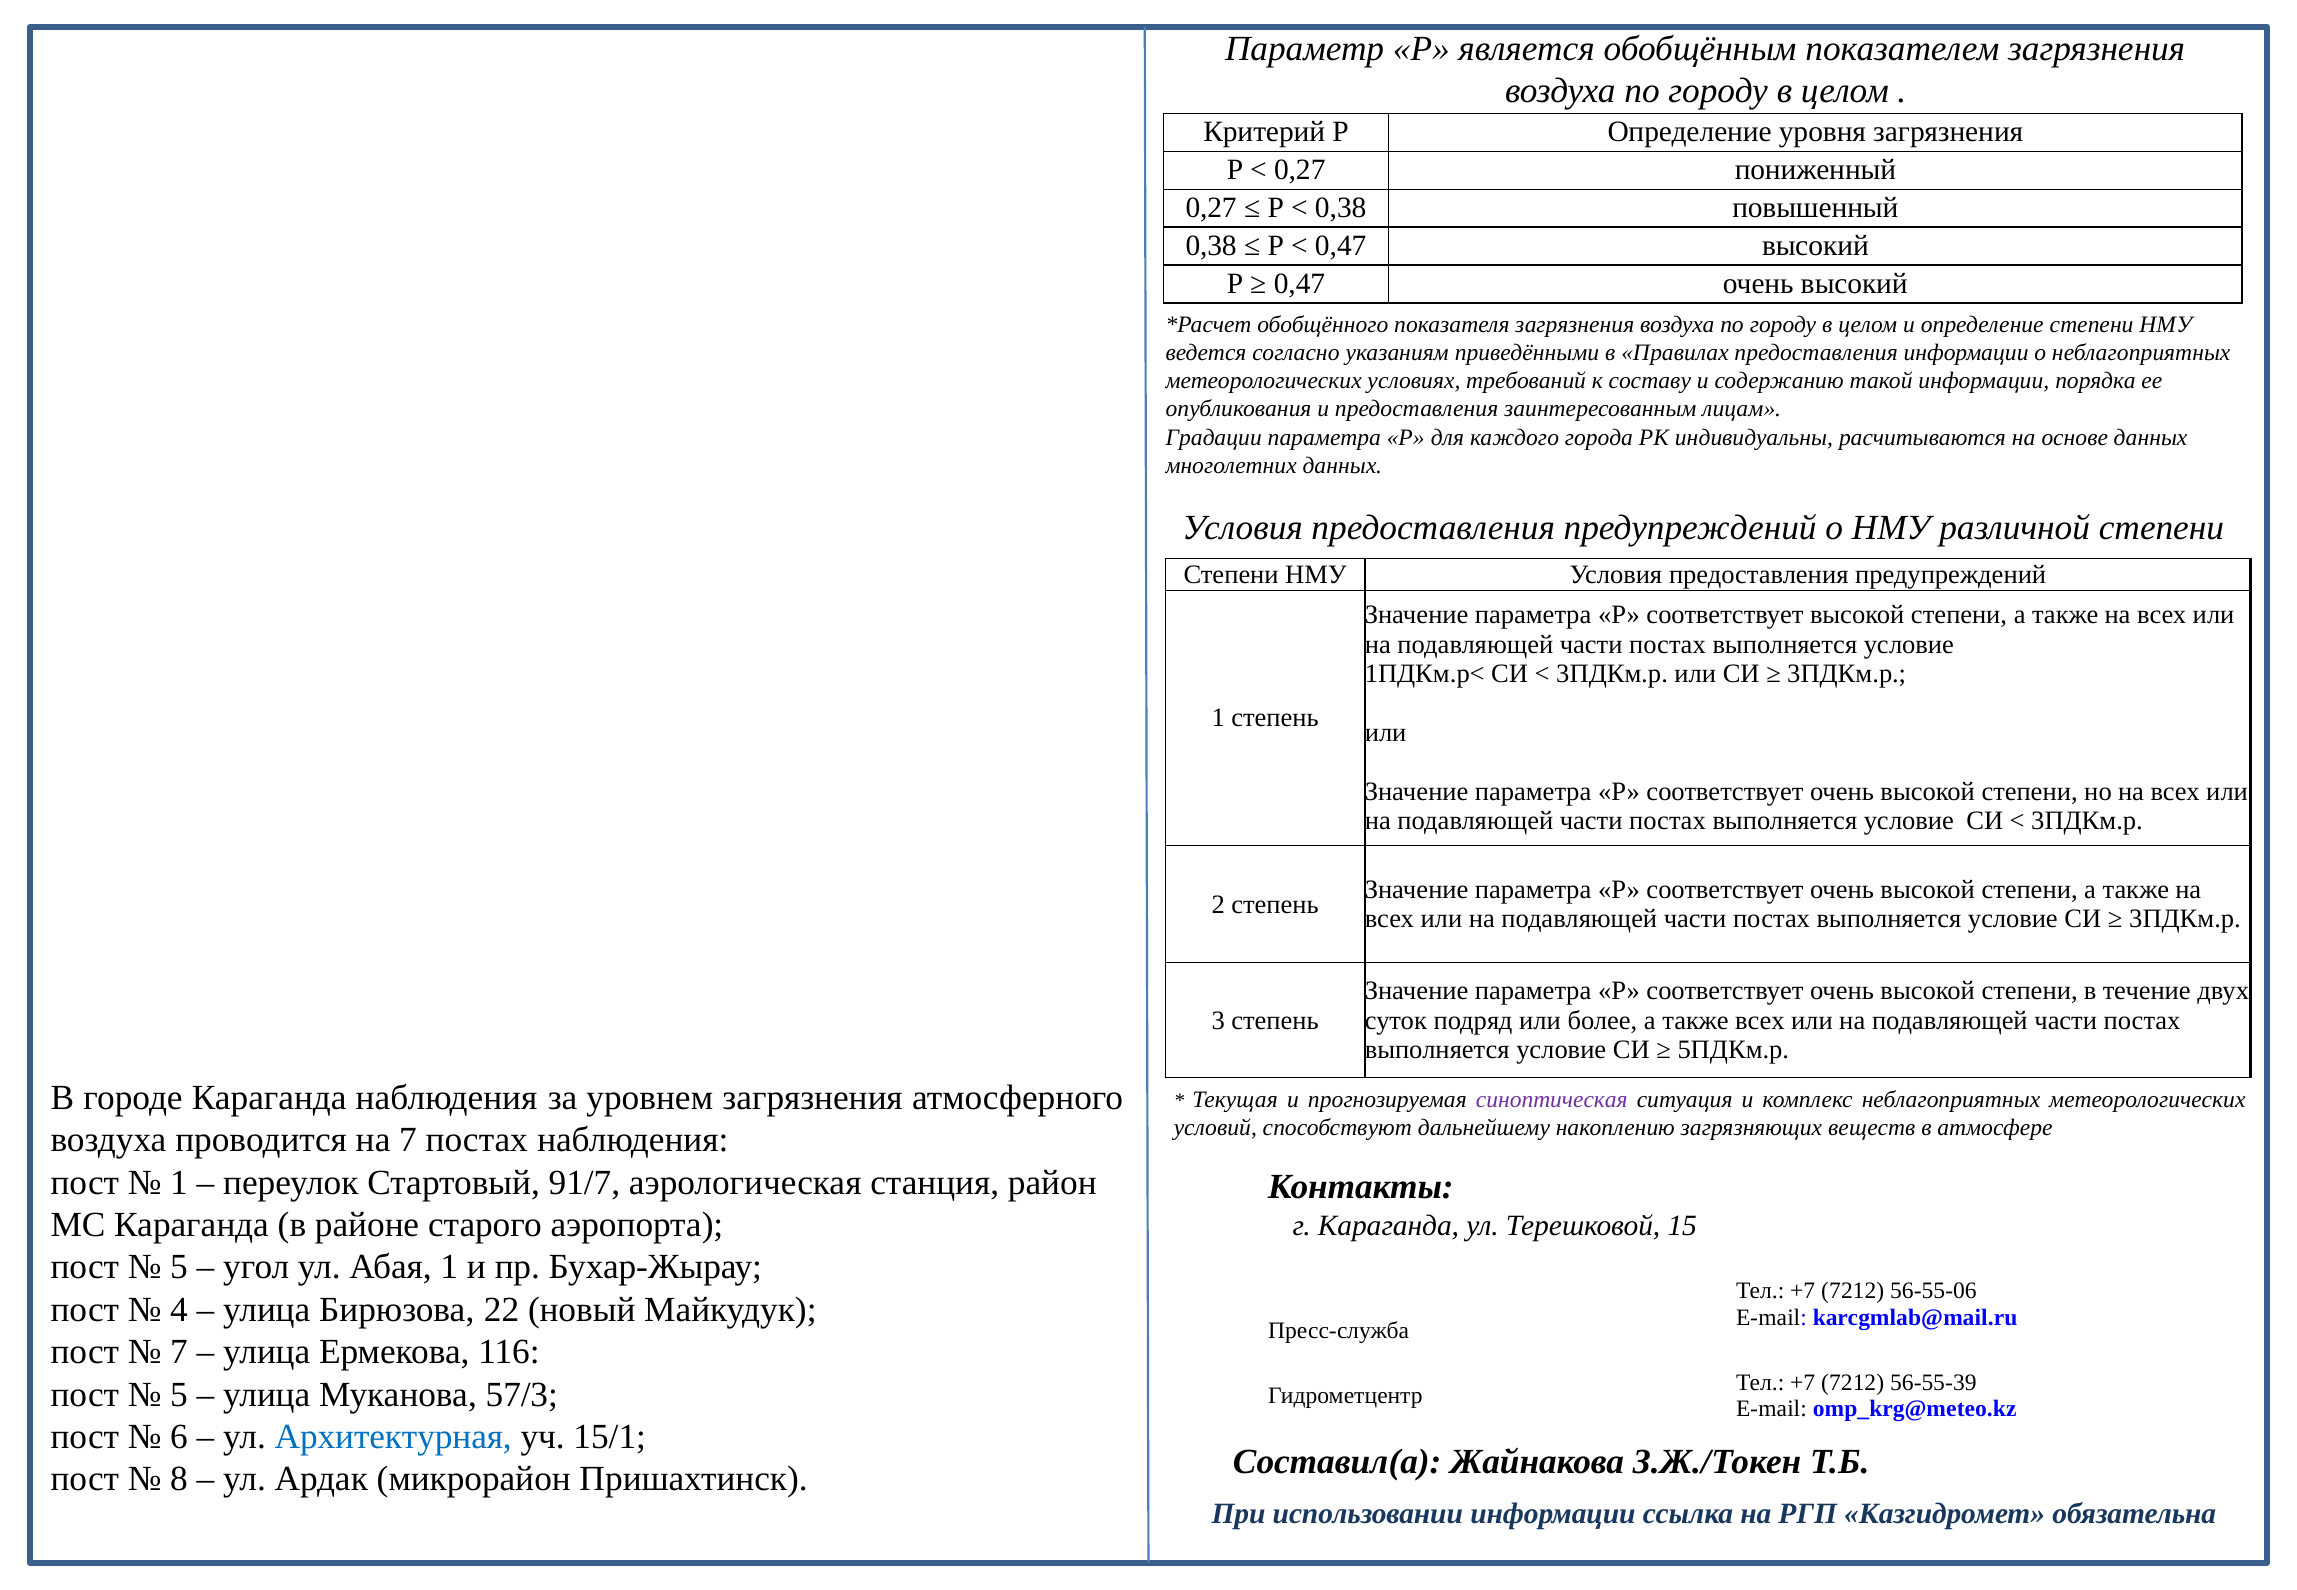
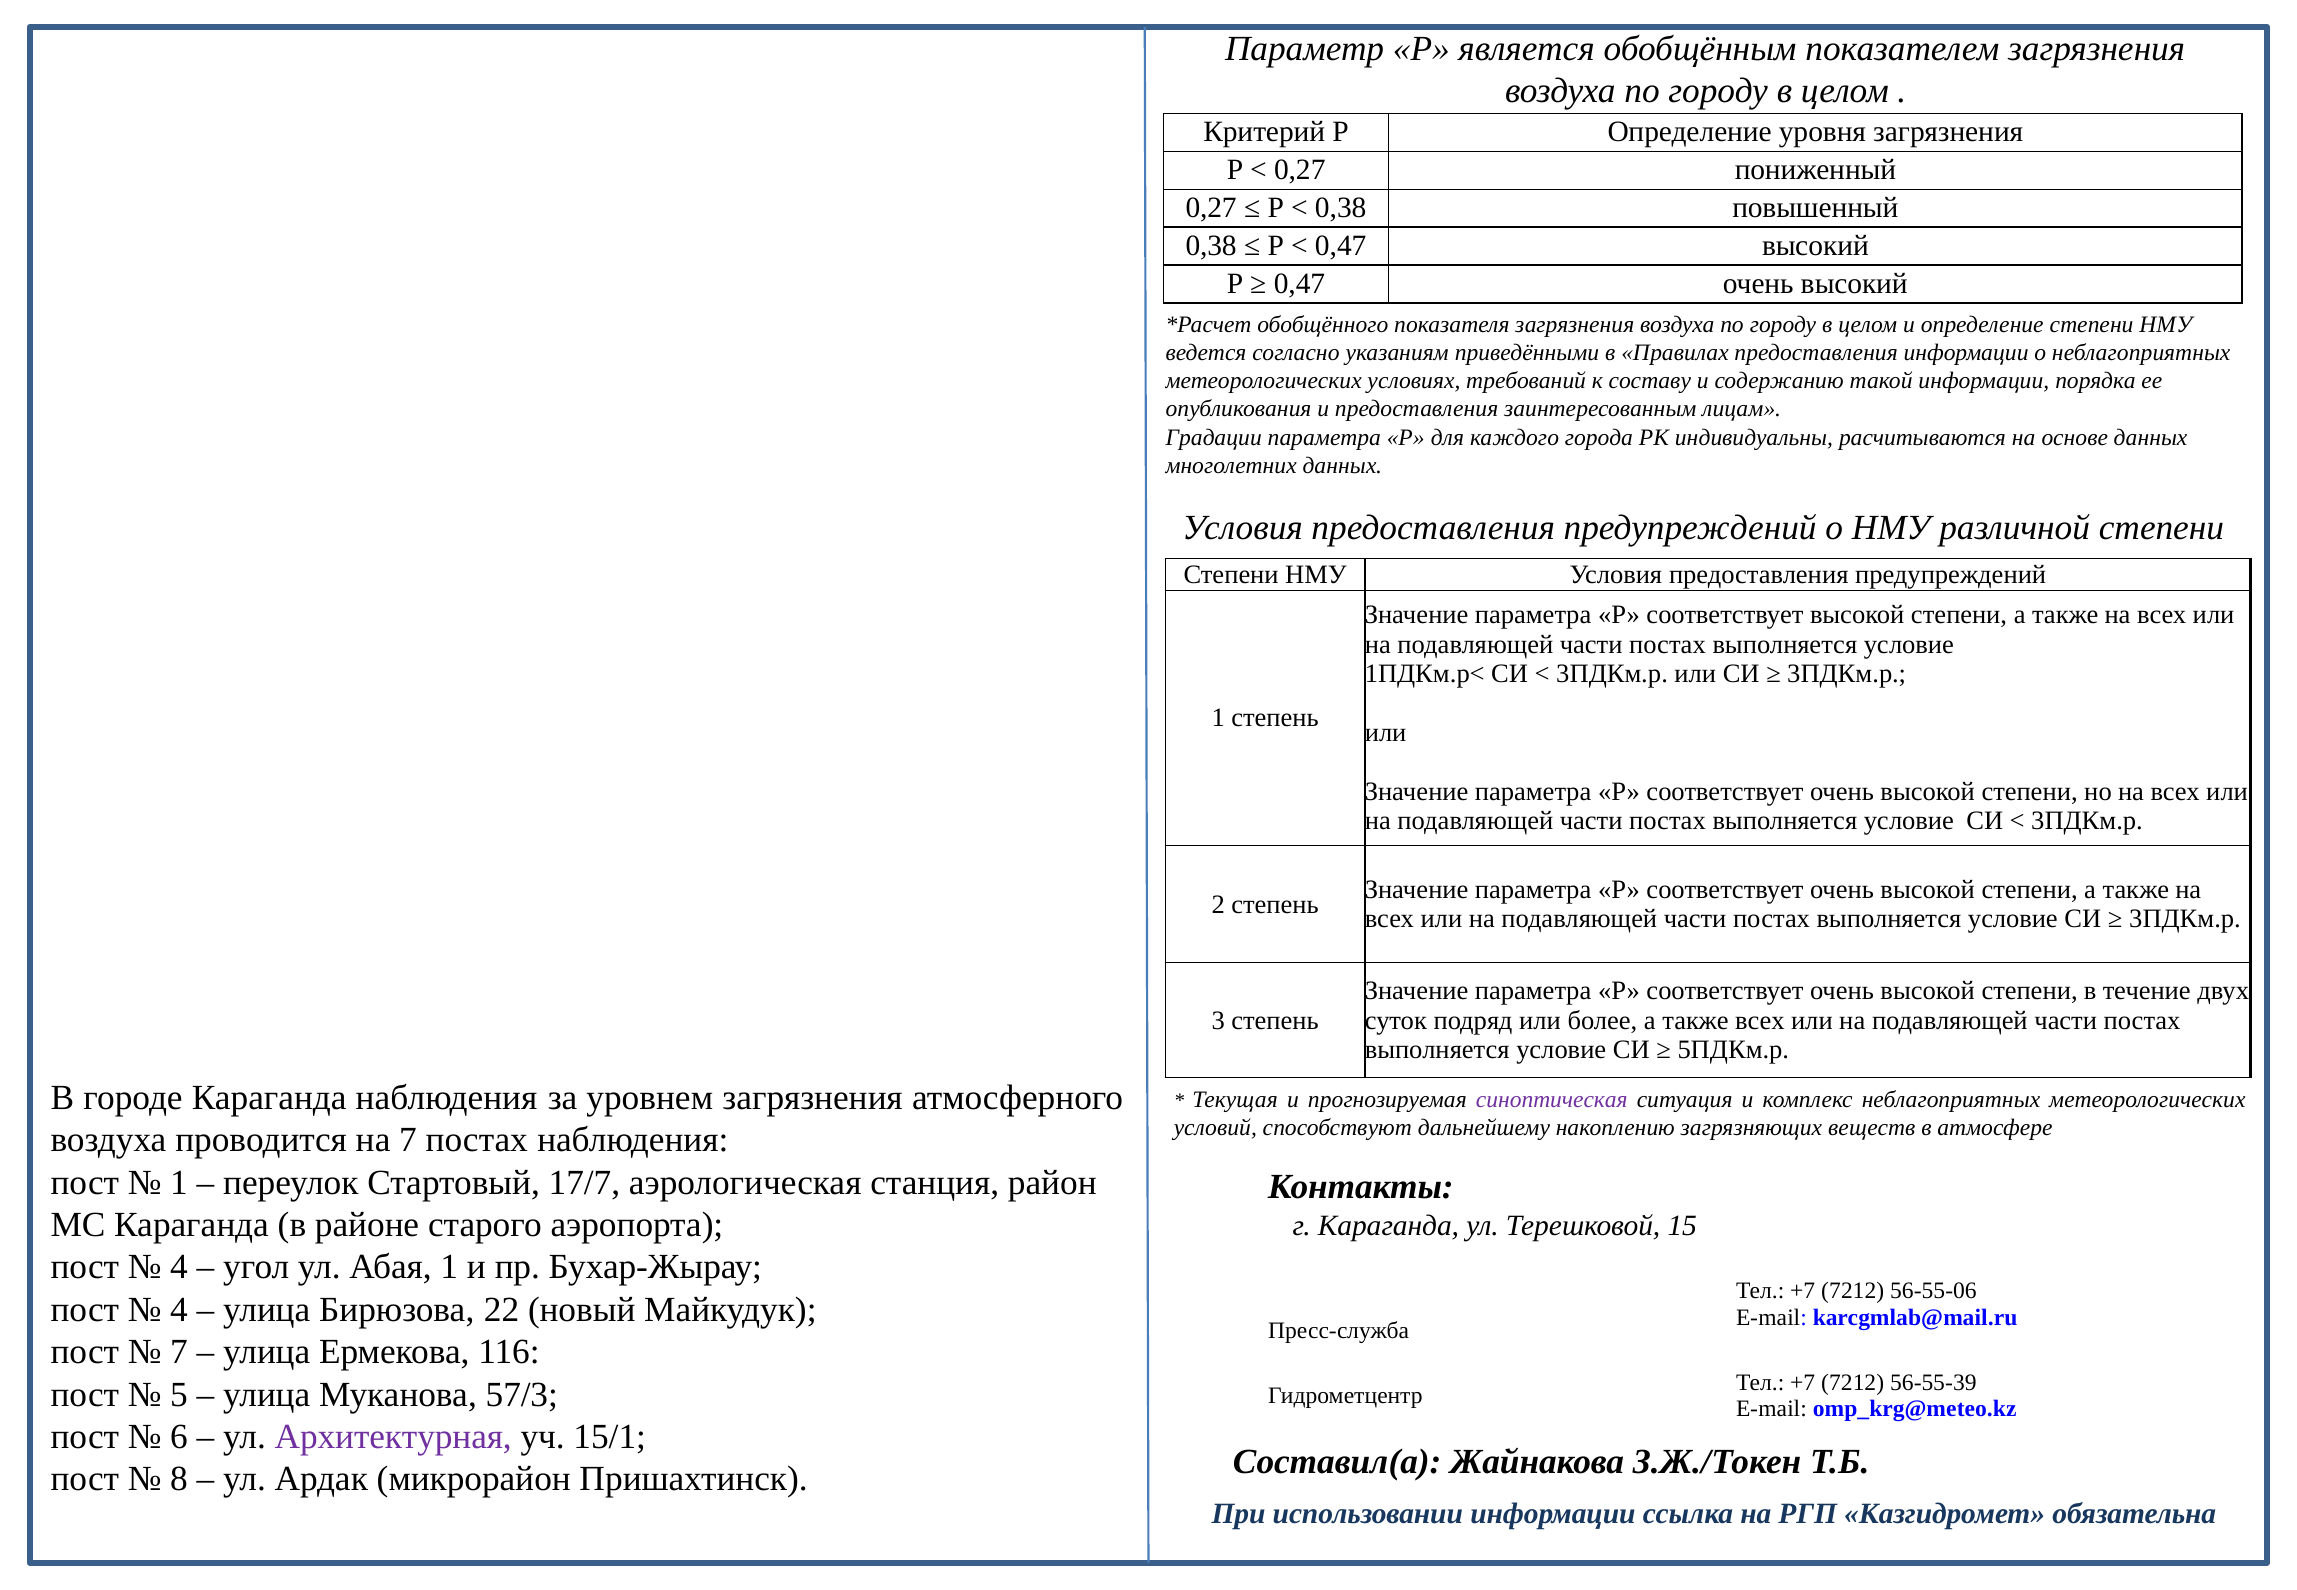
91/7: 91/7 -> 17/7 (584, 1183)
5: 5 -> 4 (179, 1267)
Архитектурная colour: blue -> purple (393, 1437)
